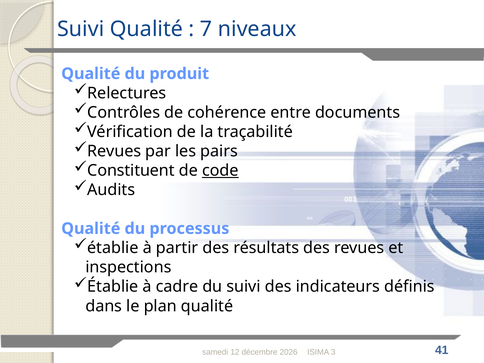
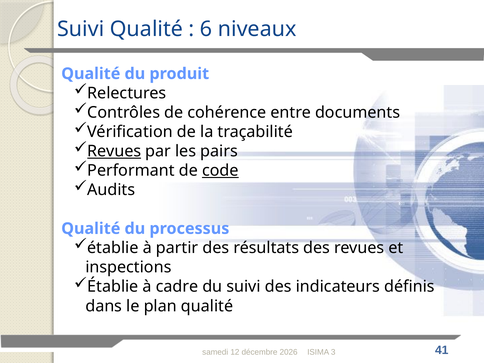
7: 7 -> 6 (206, 29)
Revues underline: none -> present (114, 151)
Constituent: Constituent -> Performant (131, 170)
